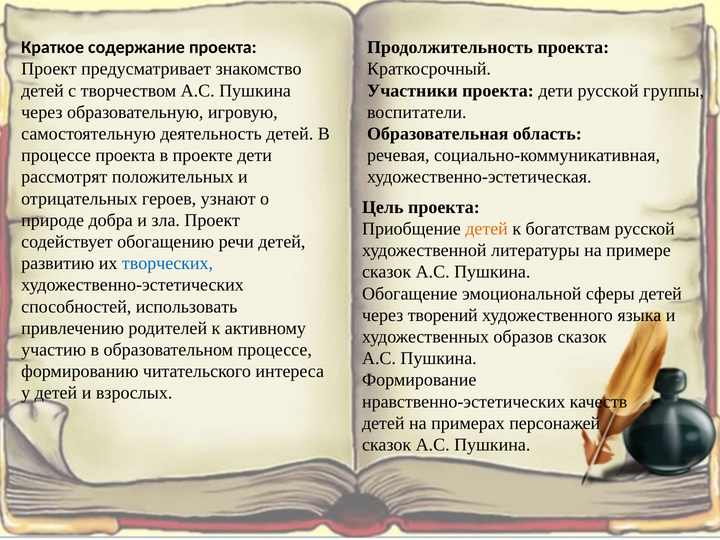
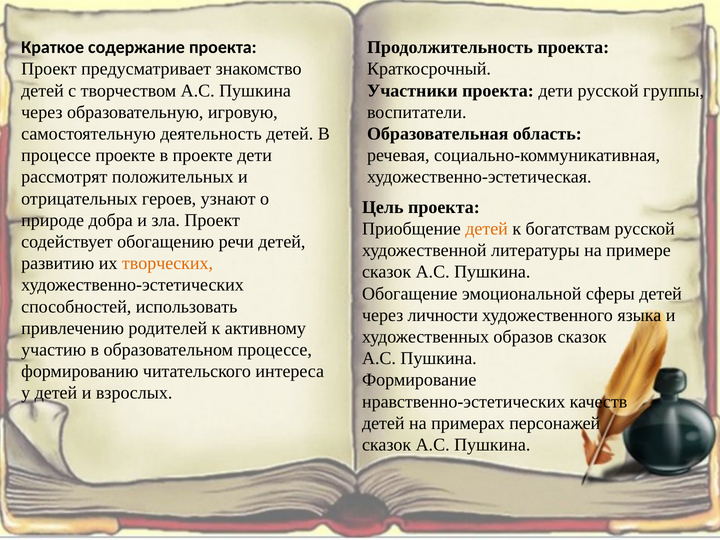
процессе проекта: проекта -> проекте (125, 155)
творческих colour: blue -> orange (167, 263)
творений: творений -> личности (443, 315)
